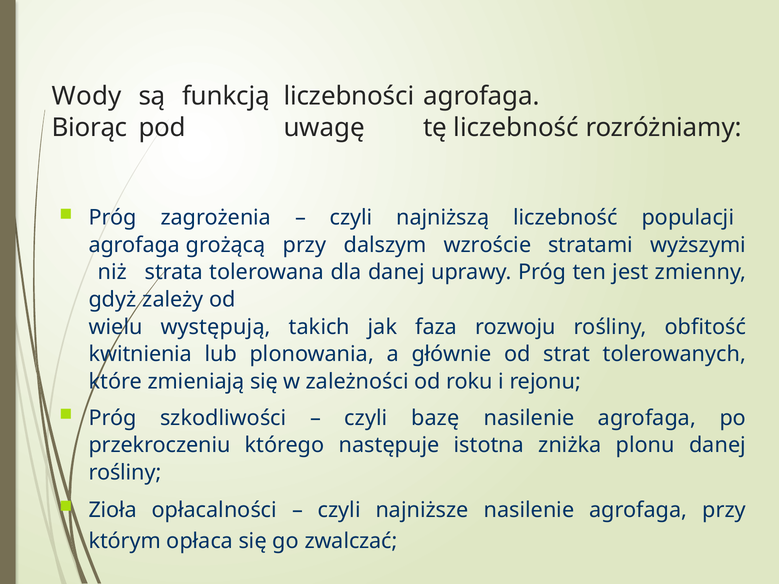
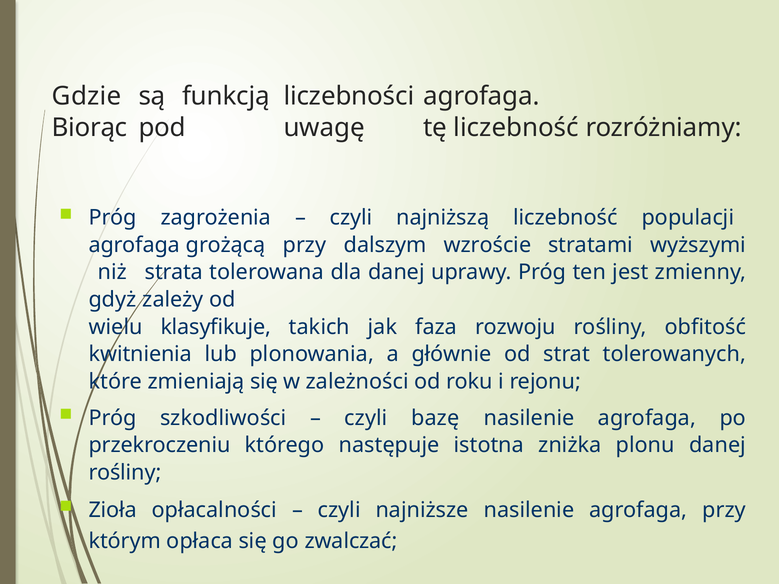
Wody: Wody -> Gdzie (87, 96)
występują: występują -> klasyfikuje (216, 327)
